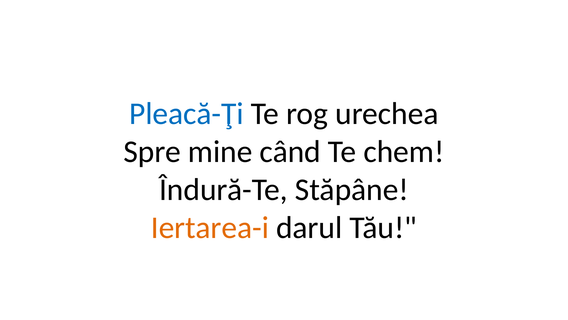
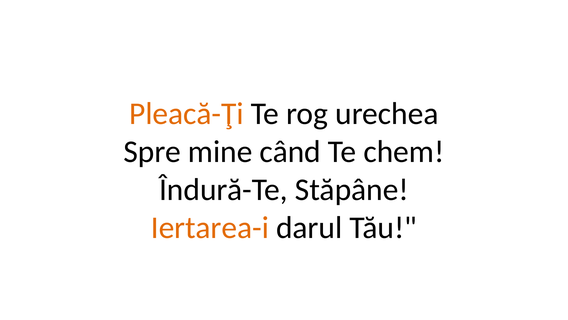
Pleacă-Ţi colour: blue -> orange (186, 114)
